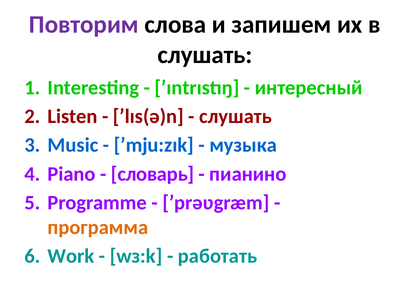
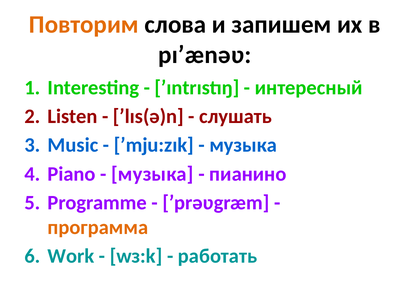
Повторим colour: purple -> orange (84, 25)
слушать: слушать -> pıʹænəʋ (205, 55)
словарь: словарь -> музыка (152, 174)
